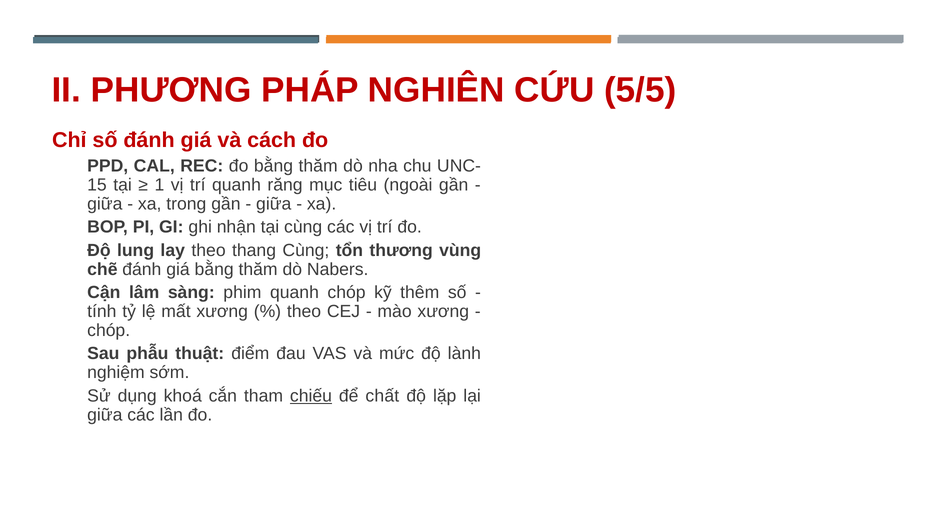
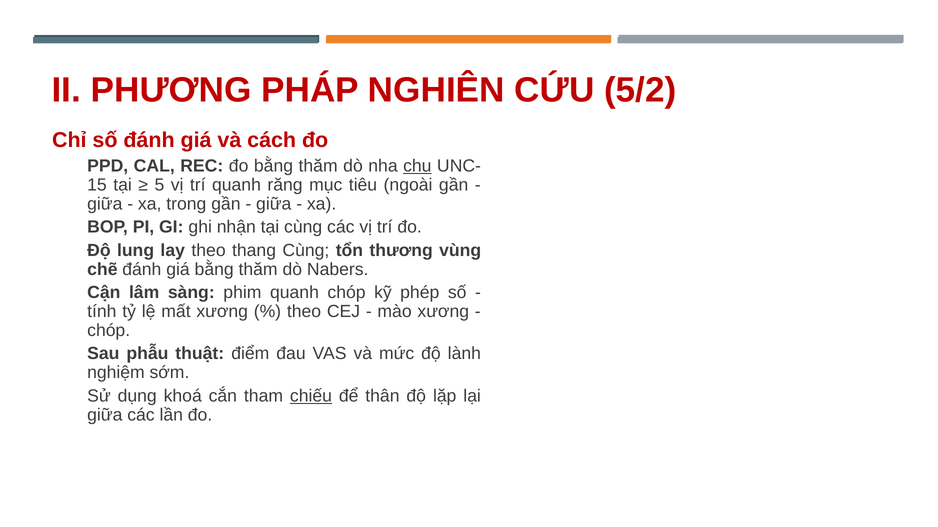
5/5: 5/5 -> 5/2 (640, 90)
chu underline: none -> present (417, 166)
1: 1 -> 5 (159, 185)
thêm: thêm -> phép (420, 293)
chất: chất -> thân (382, 396)
